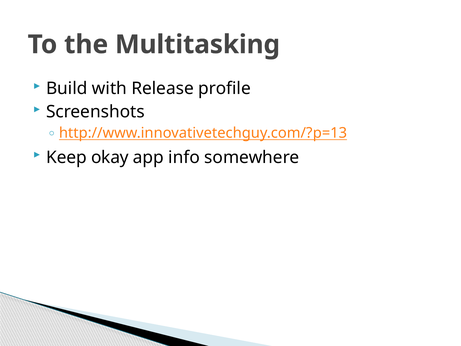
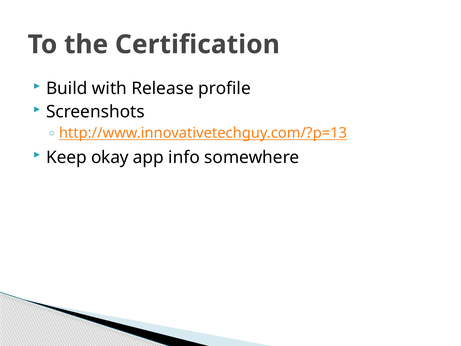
Multitasking: Multitasking -> Certification (197, 44)
